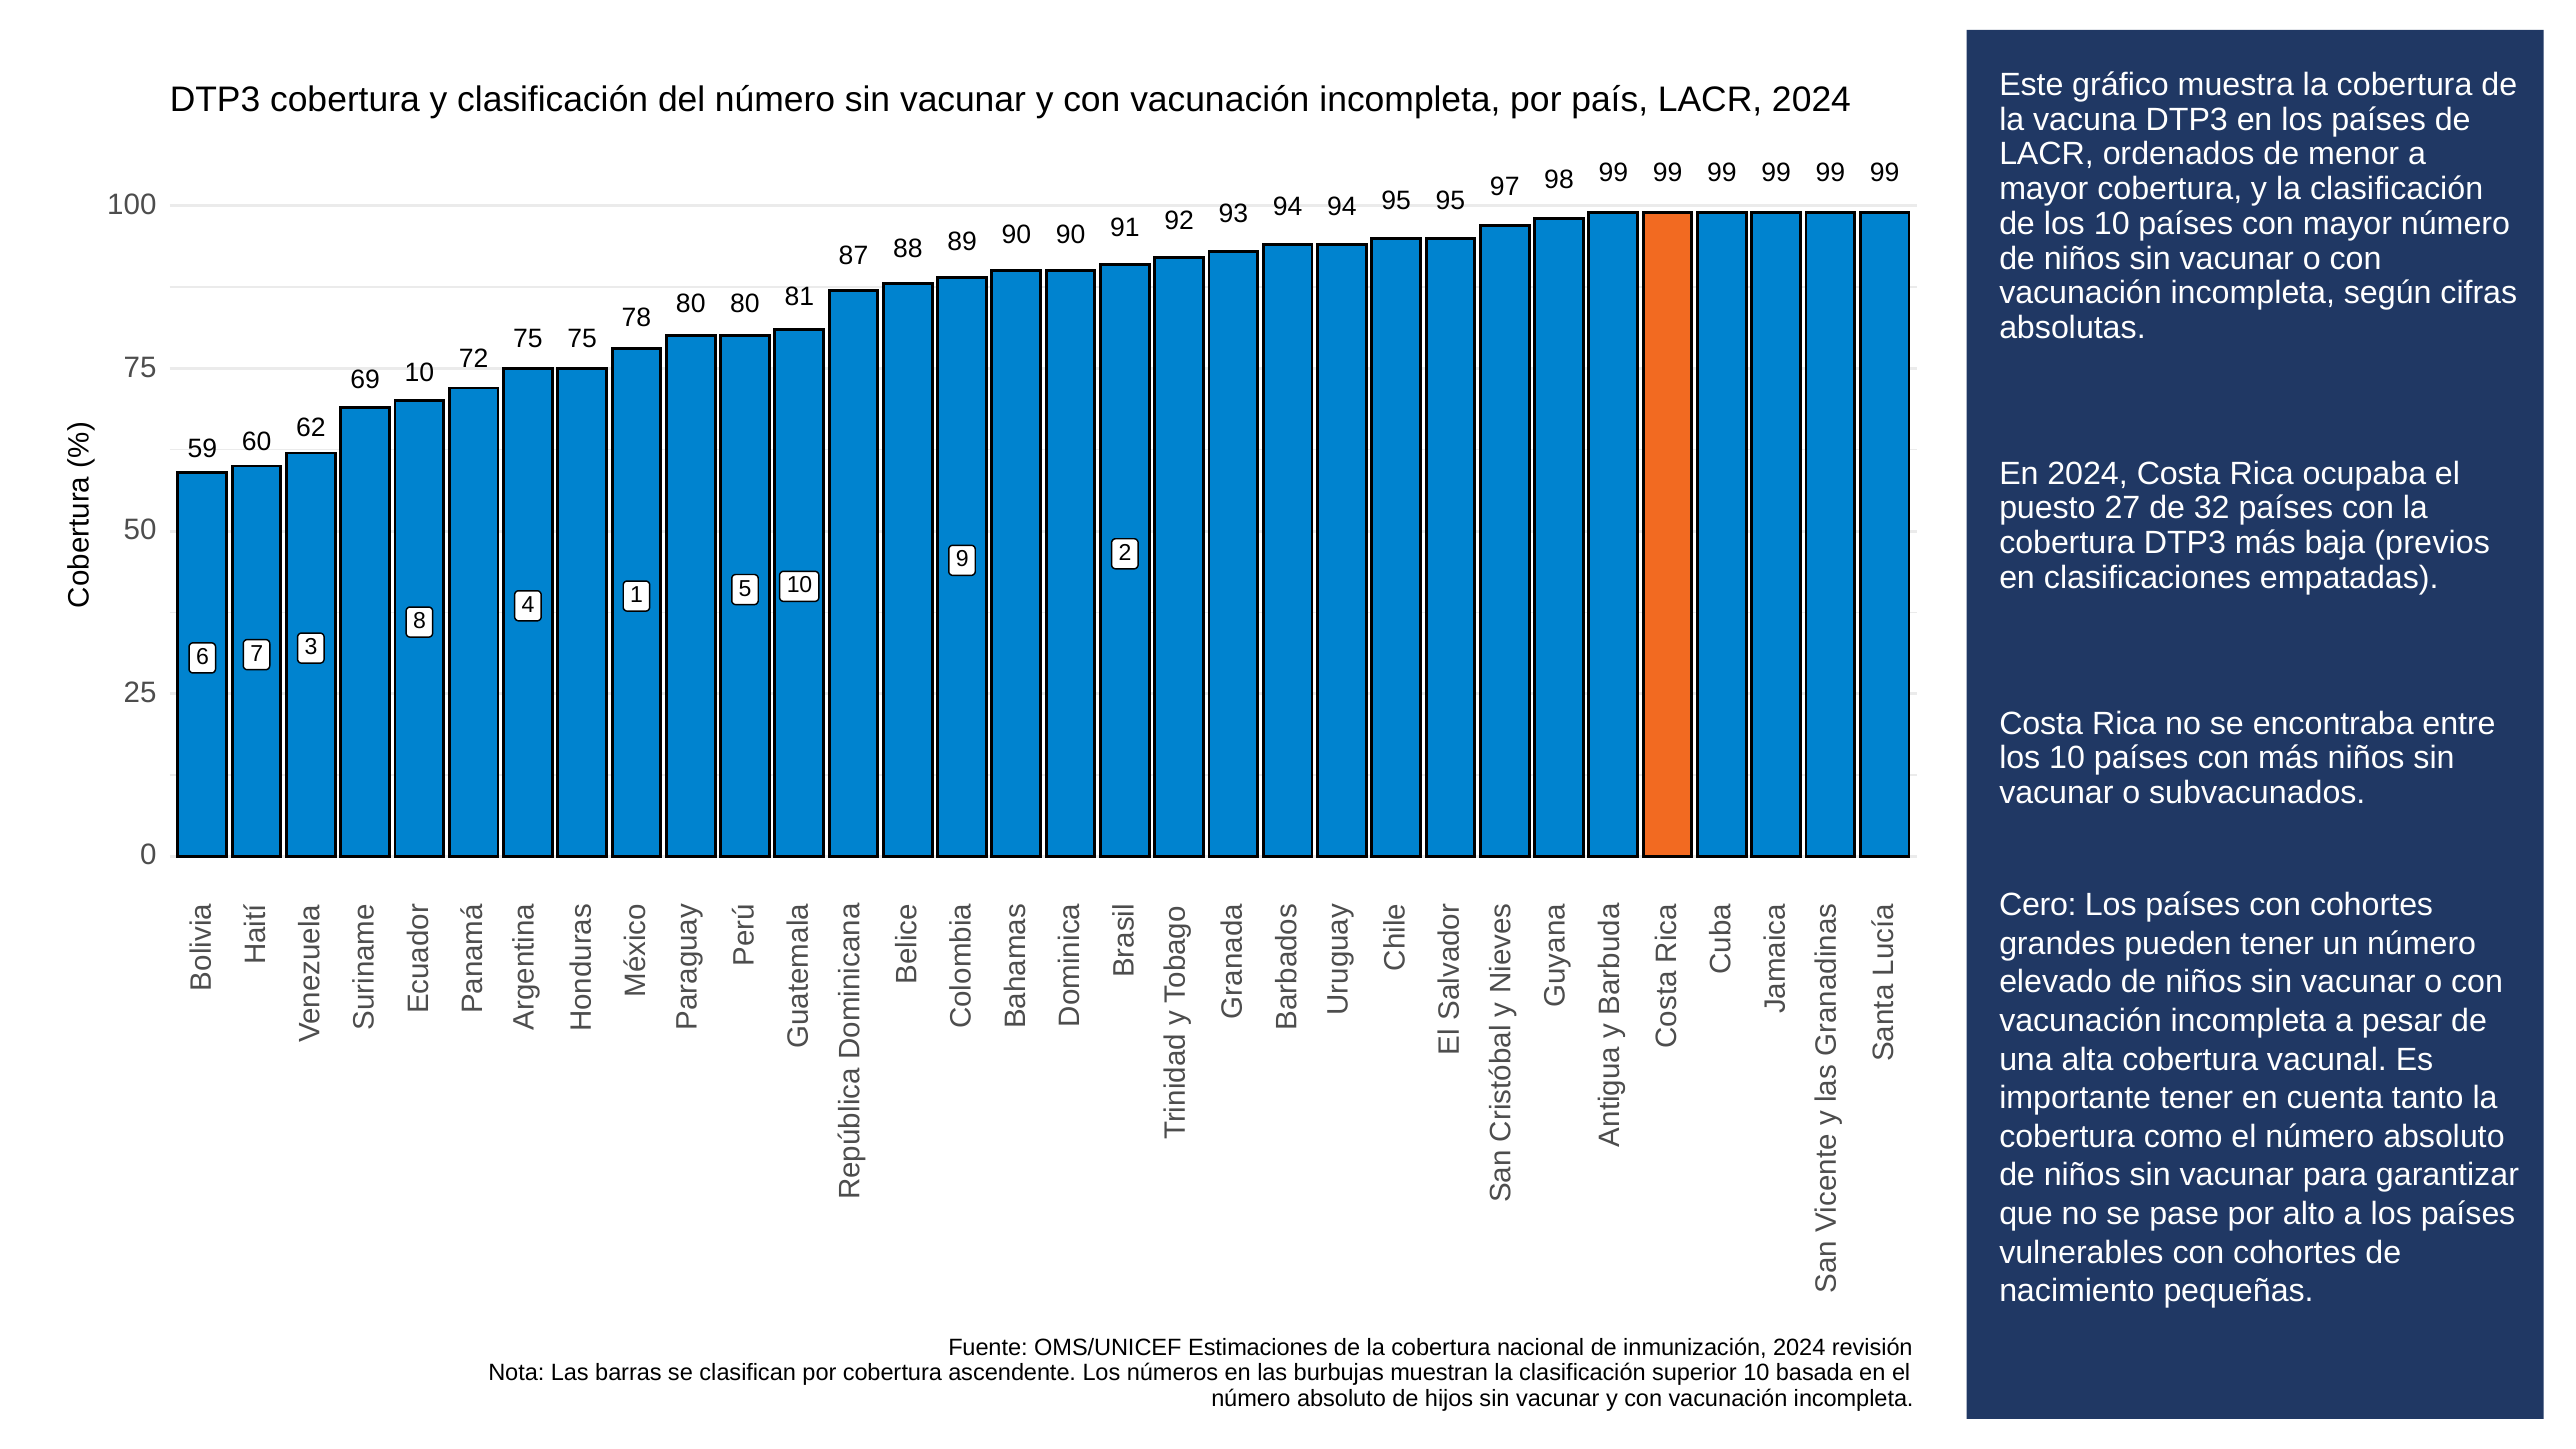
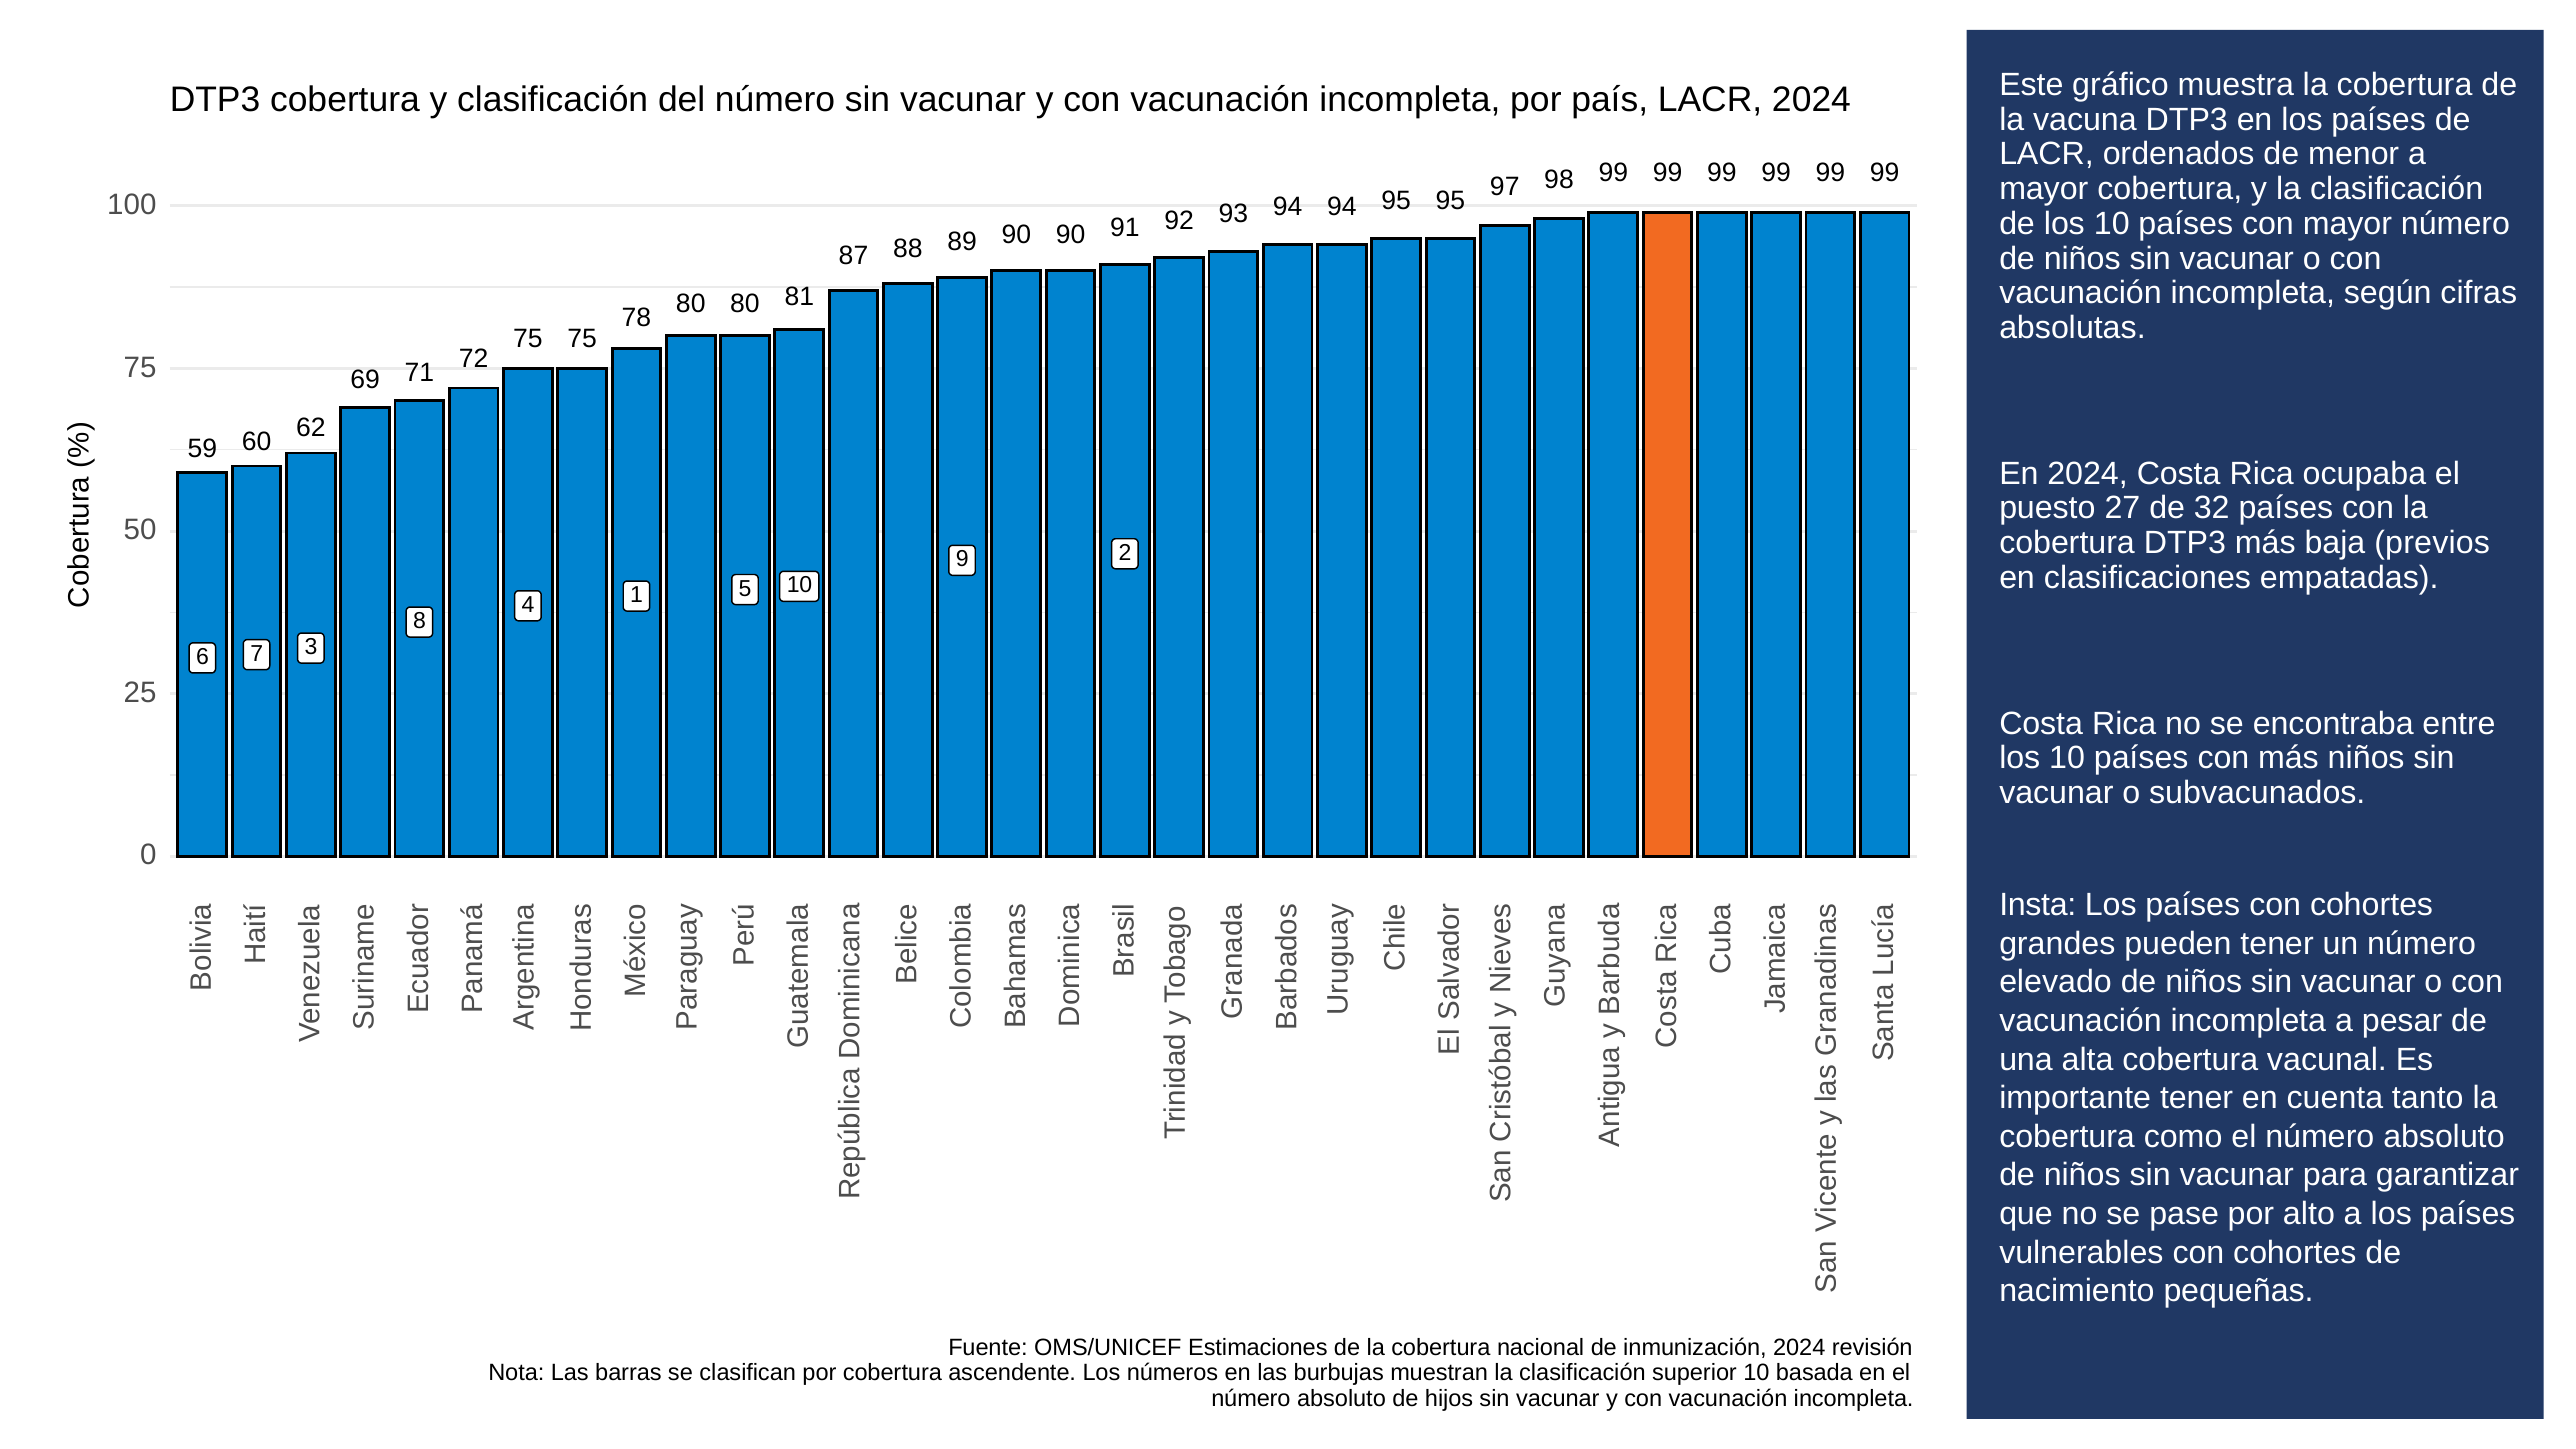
69 10: 10 -> 71 (419, 373)
Cero: Cero -> Insta (2038, 905)
